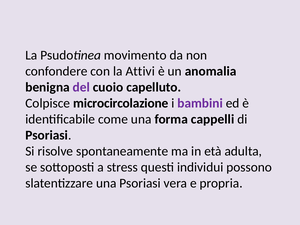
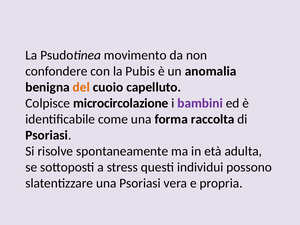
Attivi: Attivi -> Pubis (140, 71)
del colour: purple -> orange (81, 87)
cappelli: cappelli -> raccolta (213, 119)
